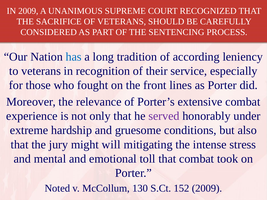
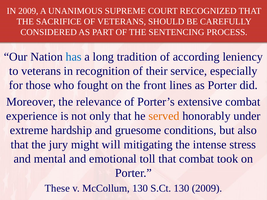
served colour: purple -> orange (164, 116)
Noted: Noted -> These (57, 188)
S.Ct 152: 152 -> 130 (182, 188)
